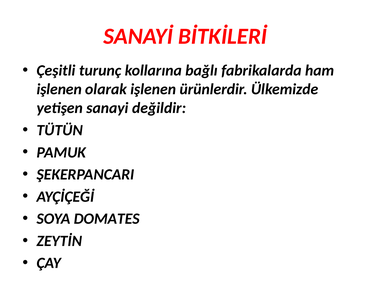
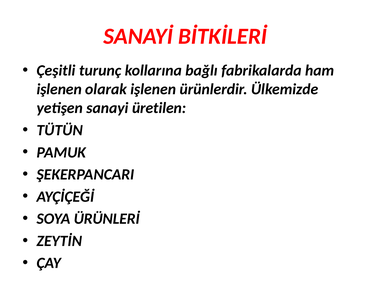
değildir: değildir -> üretilen (159, 108)
DOMATES: DOMATES -> ÜRÜNLERİ (107, 219)
